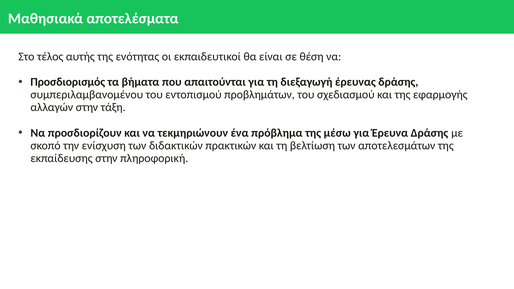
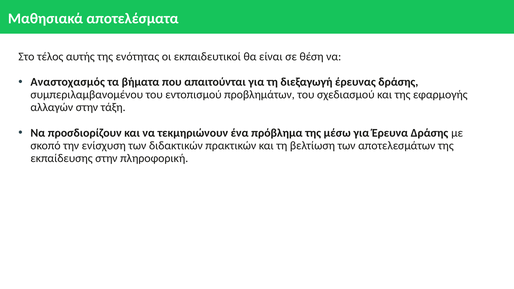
Προσδιορισμός: Προσδιορισμός -> Αναστοχασμός (68, 82)
